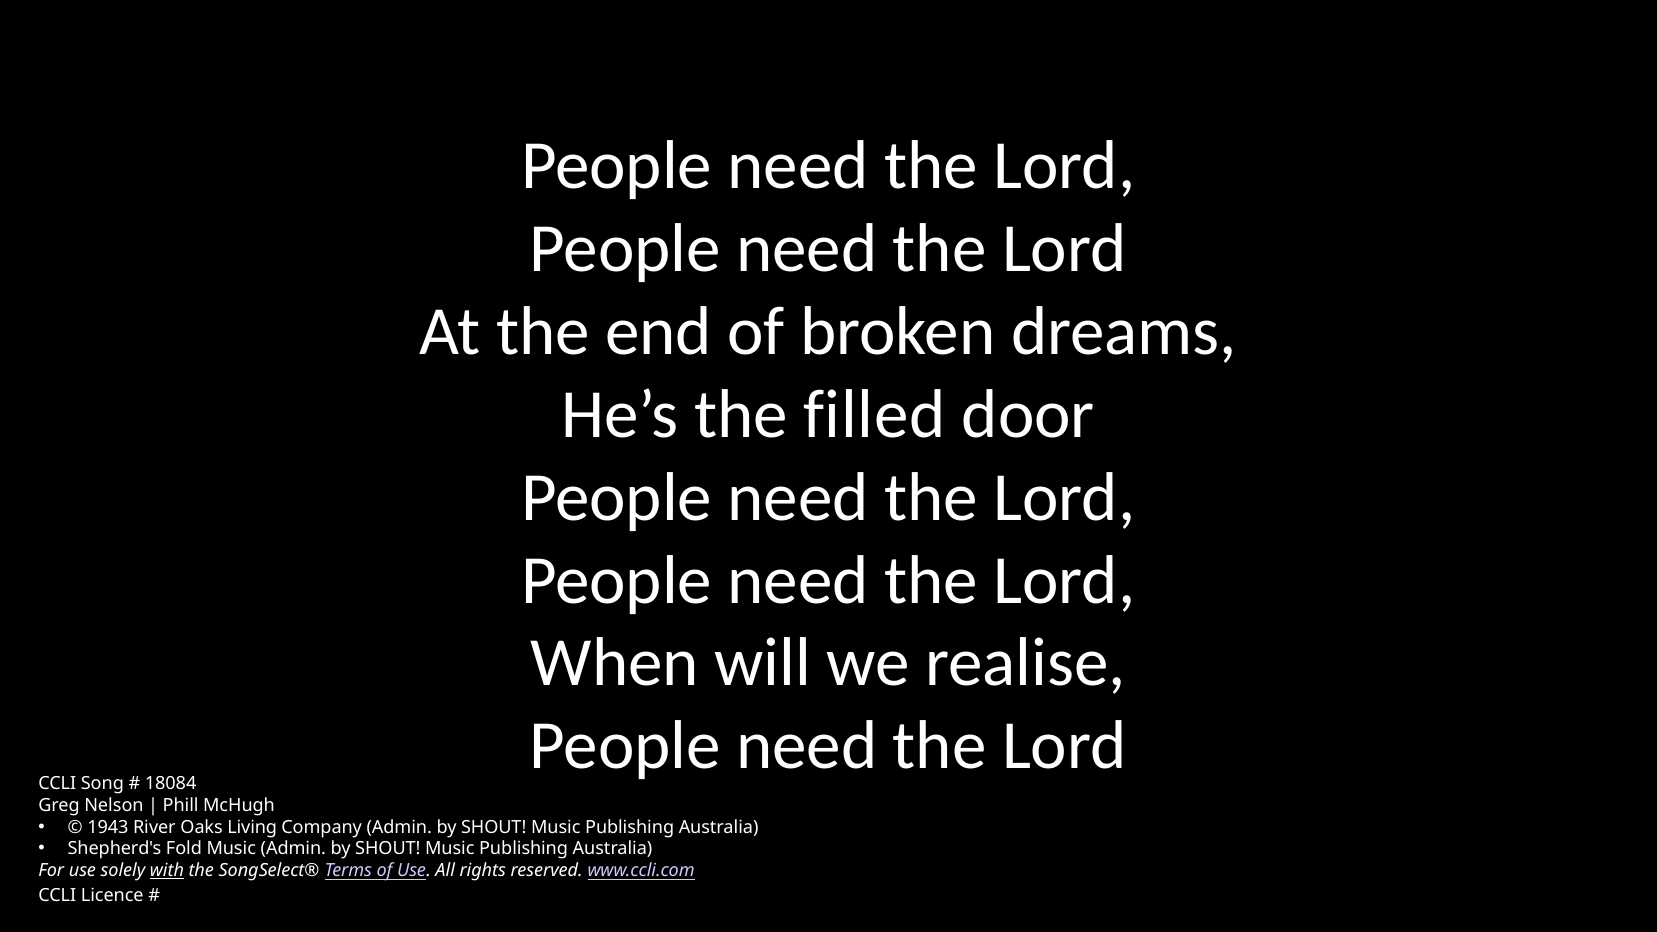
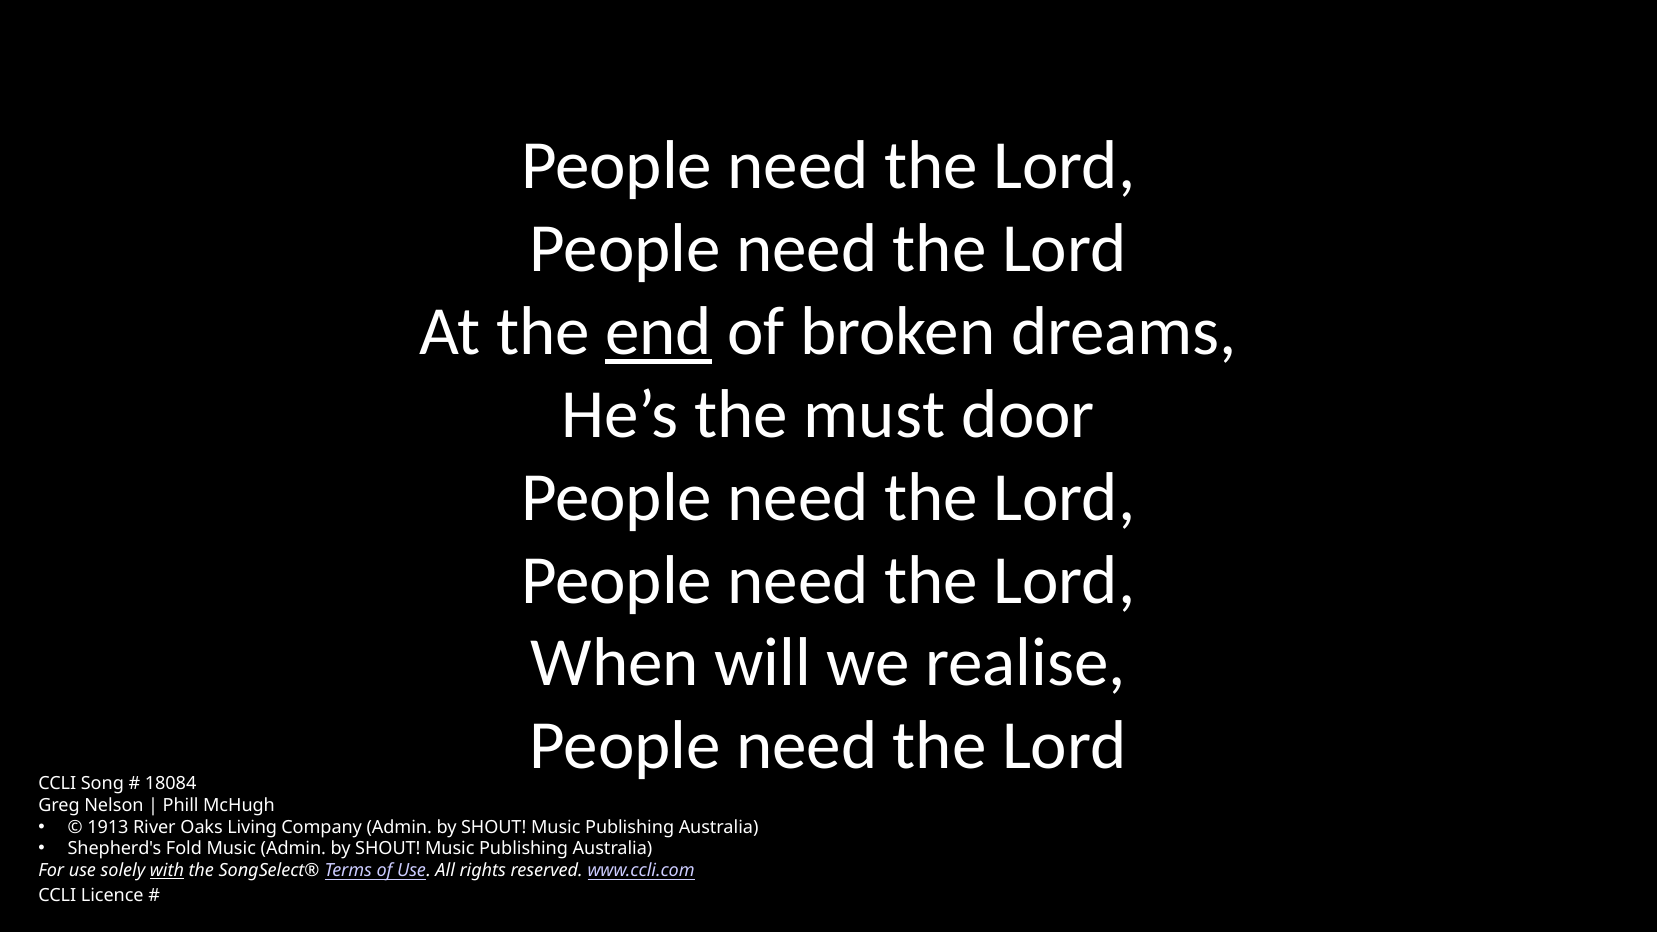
end underline: none -> present (659, 332)
filled: filled -> must (875, 415)
1943: 1943 -> 1913 (108, 827)
